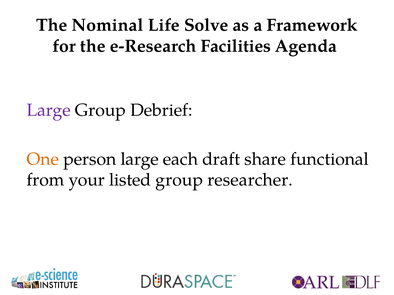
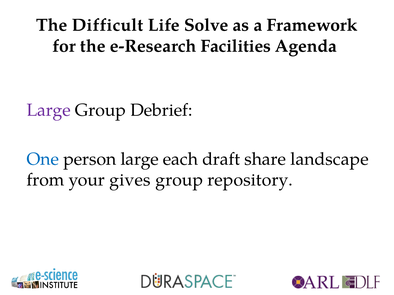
Nominal: Nominal -> Difficult (108, 25)
One colour: orange -> blue (43, 159)
functional: functional -> landscape (330, 159)
listed: listed -> gives (130, 180)
researcher: researcher -> repository (250, 180)
